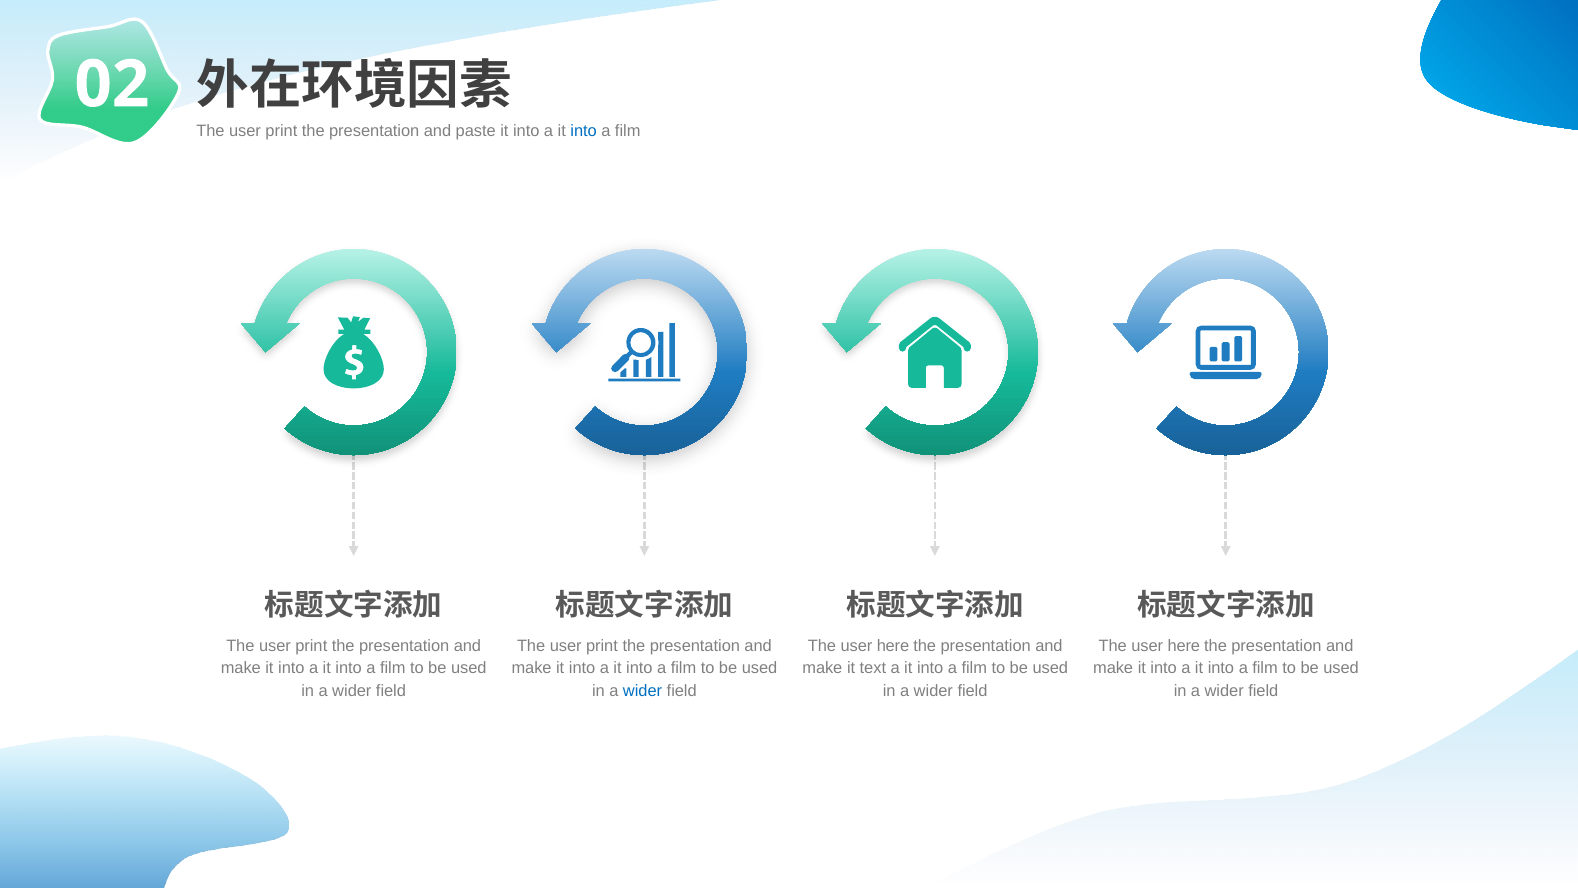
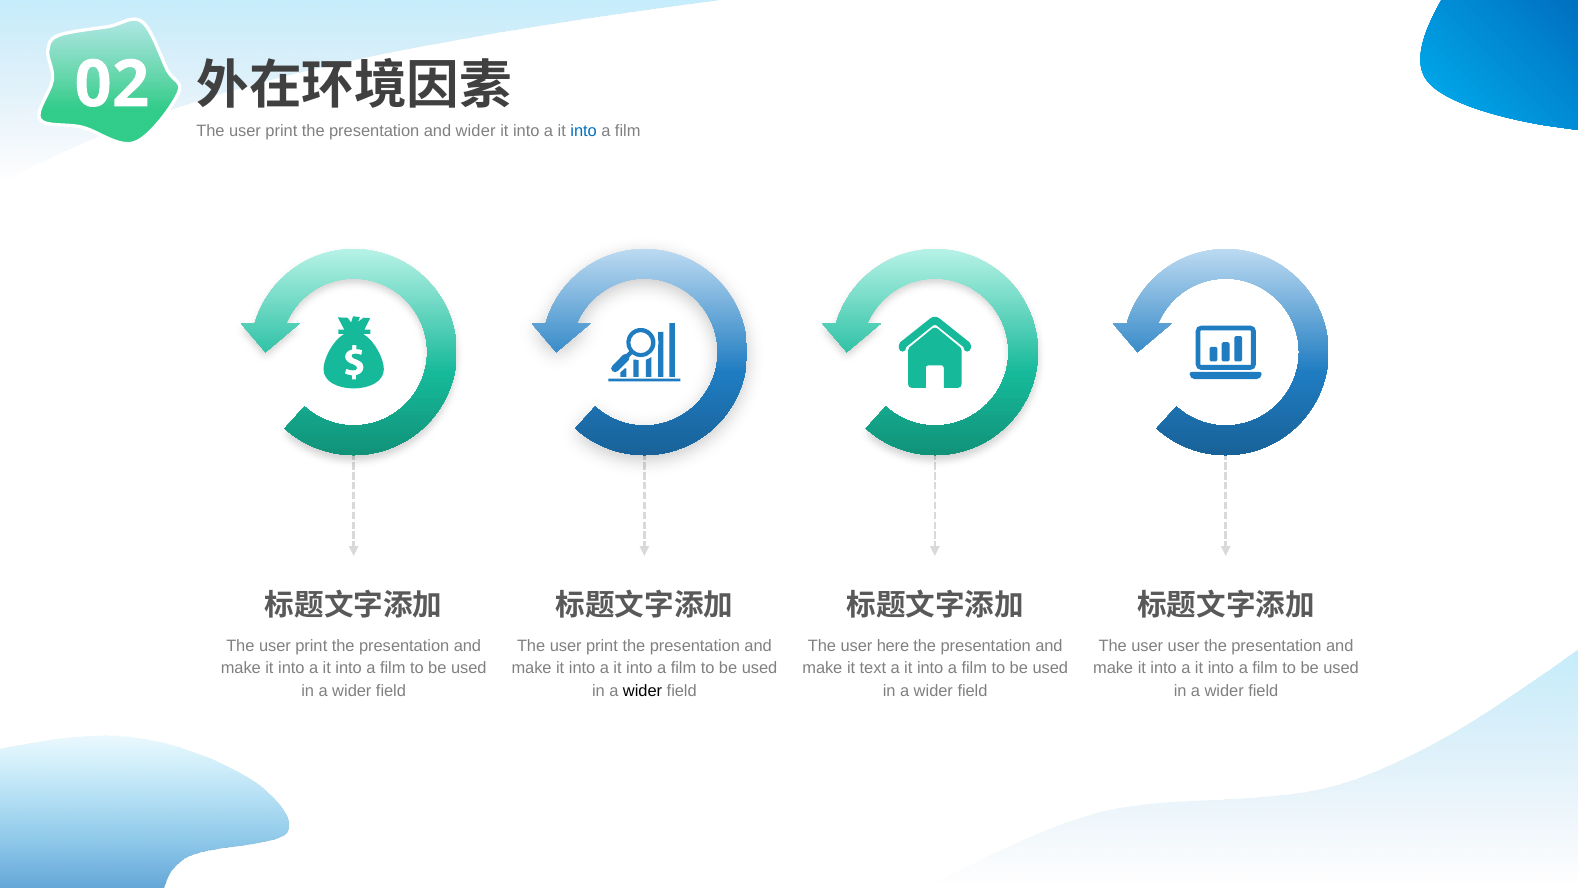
and paste: paste -> wider (476, 131)
here: here -> user (1184, 646)
wider colour: blue -> black (643, 691)
